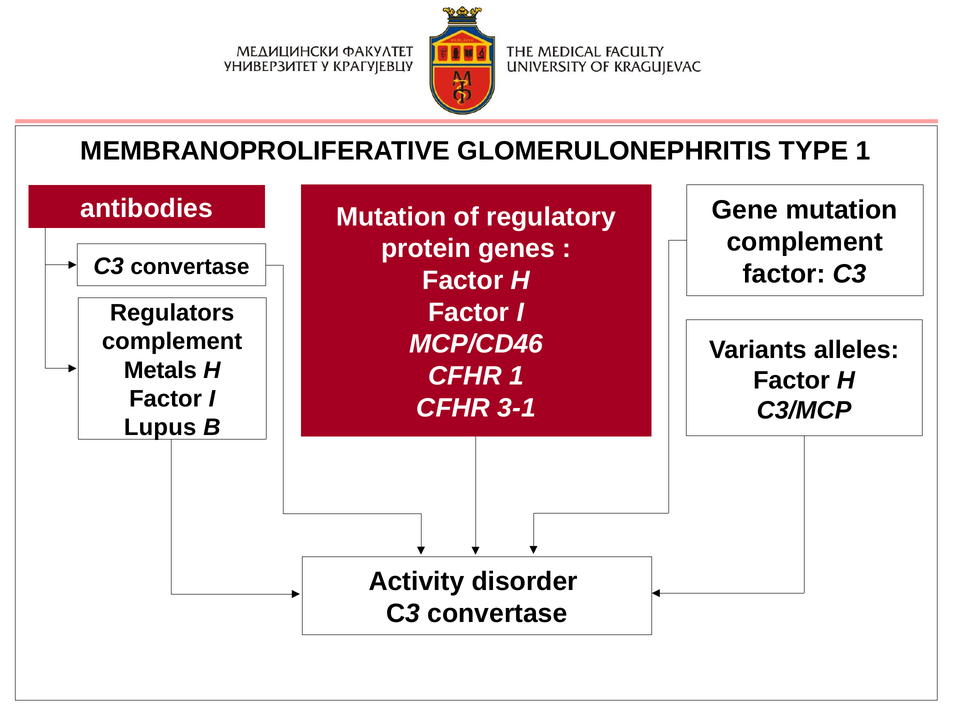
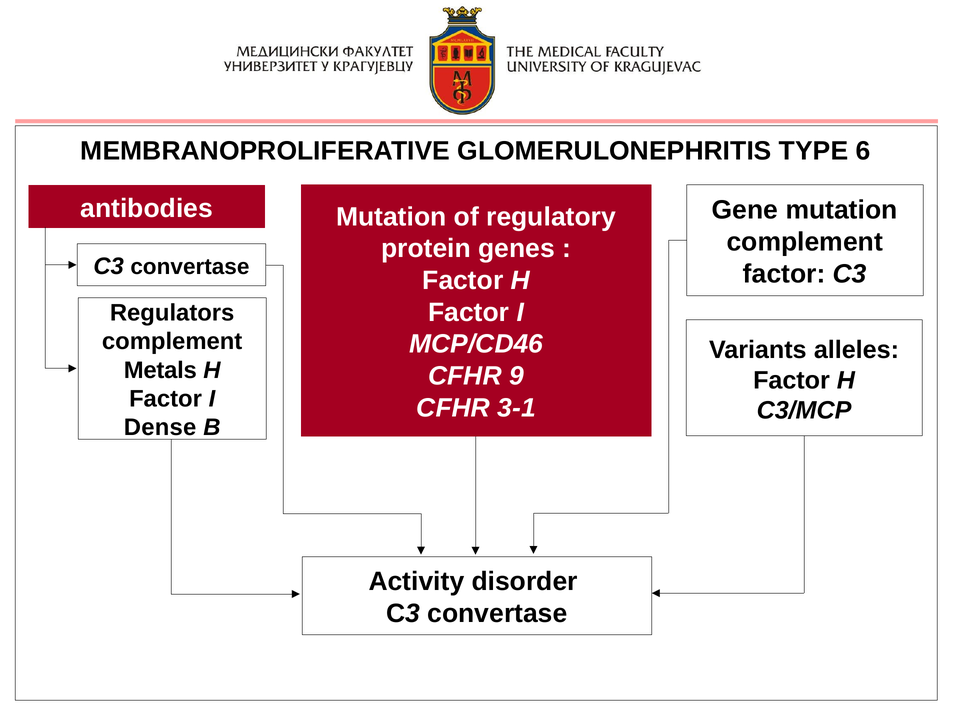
TYPE 1: 1 -> 6 (863, 151)
CFHR 1: 1 -> 9 (517, 376)
Lupus: Lupus -> Dense (160, 427)
